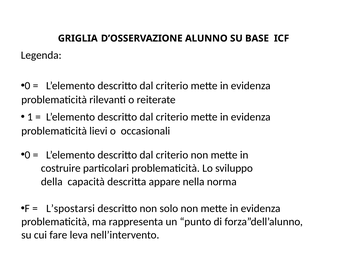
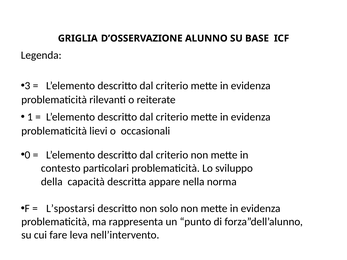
0: 0 -> 3 (27, 86)
costruire: costruire -> contesto (61, 169)
